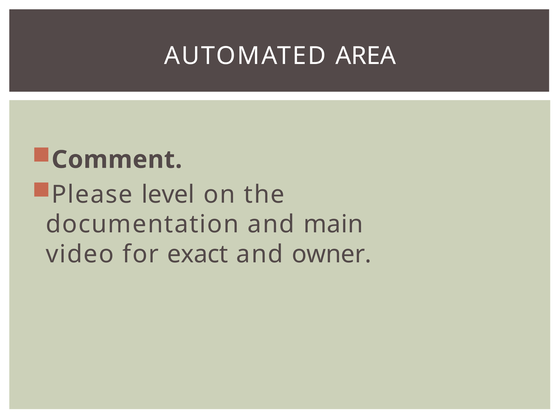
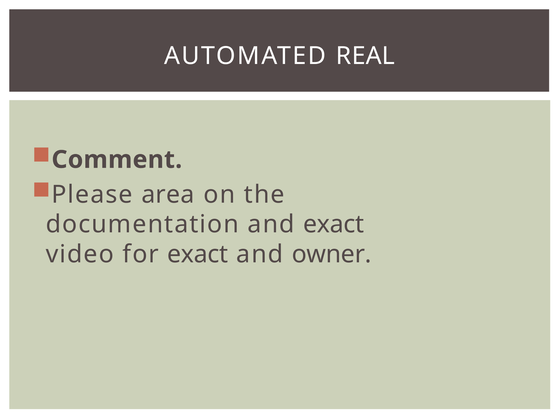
AREA: AREA -> REAL (365, 56)
level: level -> area (168, 195)
and main: main -> exact (334, 224)
